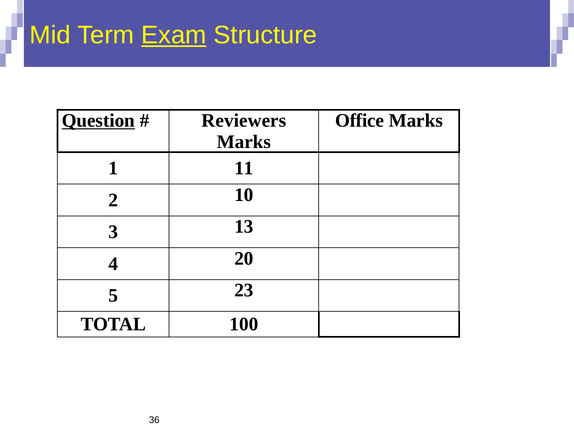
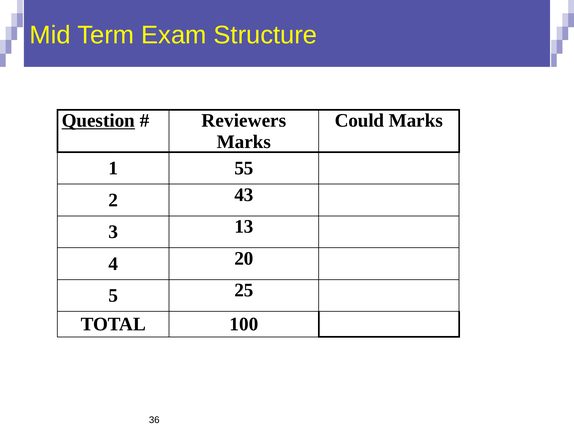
Exam underline: present -> none (174, 35)
Office: Office -> Could (360, 121)
11: 11 -> 55 (244, 168)
10: 10 -> 43 (244, 195)
23: 23 -> 25 (244, 291)
